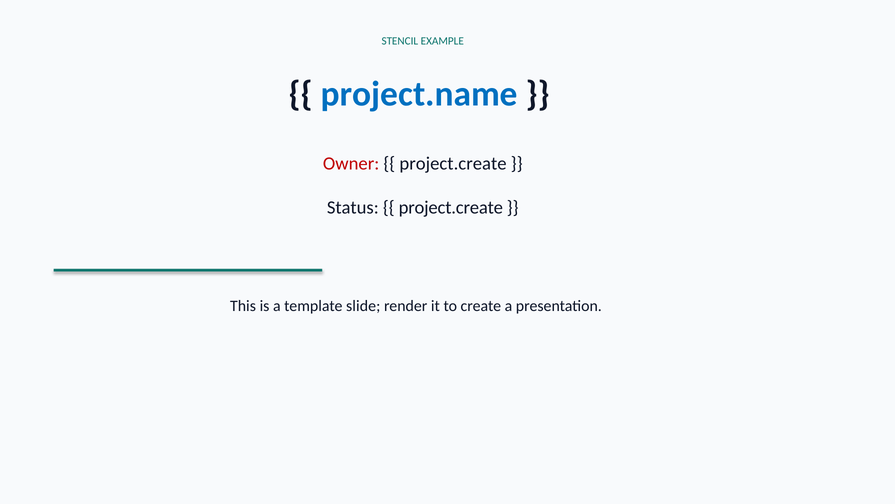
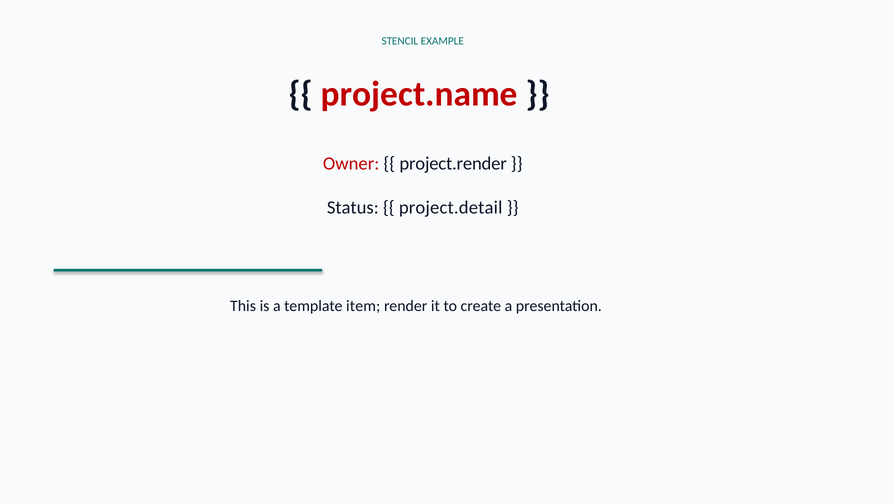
project.name colour: blue -> red (419, 94)
project.create: project.create -> project.render (453, 163)
project.create: project.create -> project.detail (451, 207)
slide: slide -> item (363, 306)
